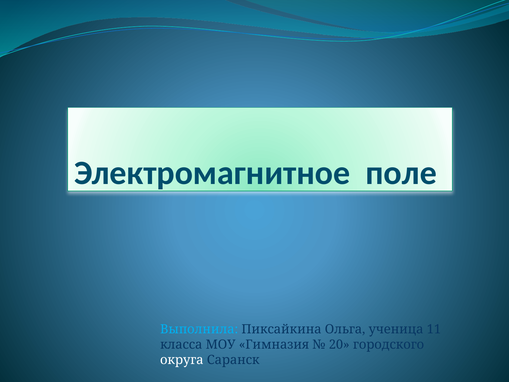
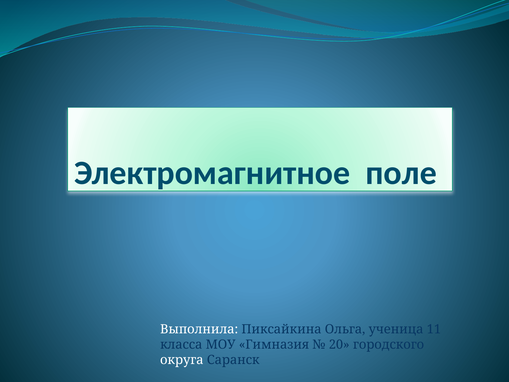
Выполнила colour: light blue -> white (199, 329)
